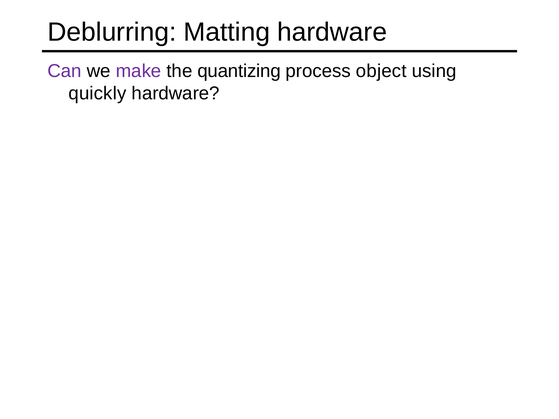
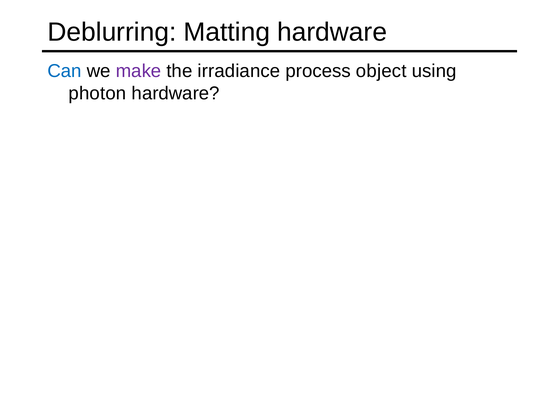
Can colour: purple -> blue (65, 71)
quantizing: quantizing -> irradiance (239, 71)
quickly: quickly -> photon (97, 94)
